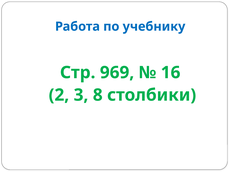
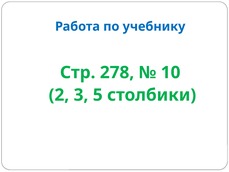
969: 969 -> 278 (117, 72)
16: 16 -> 10 (171, 72)
8: 8 -> 5 (98, 95)
